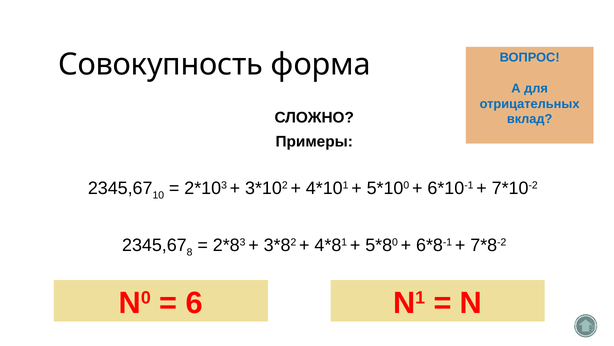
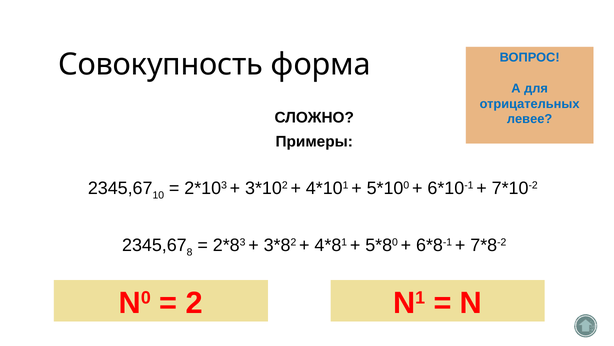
вклад: вклад -> левее (530, 119)
6: 6 -> 2 (194, 302)
